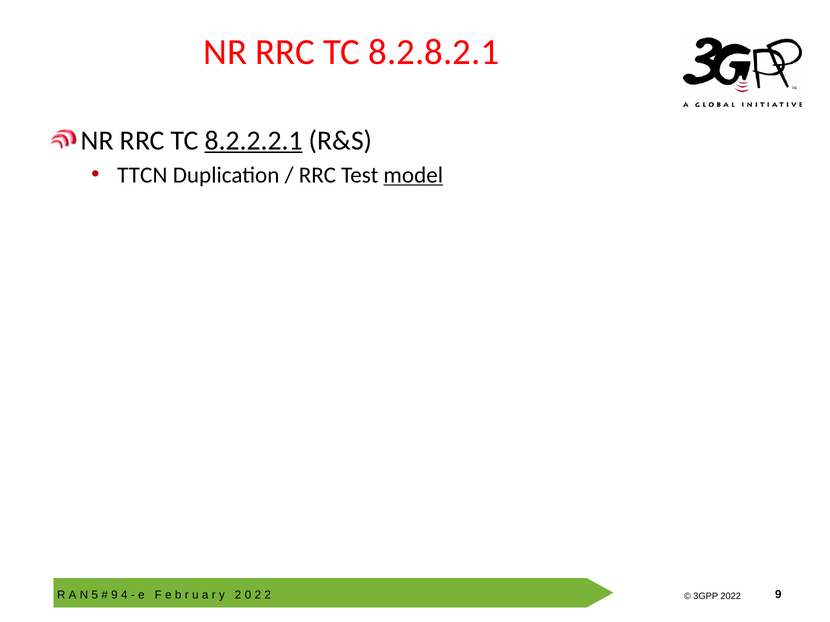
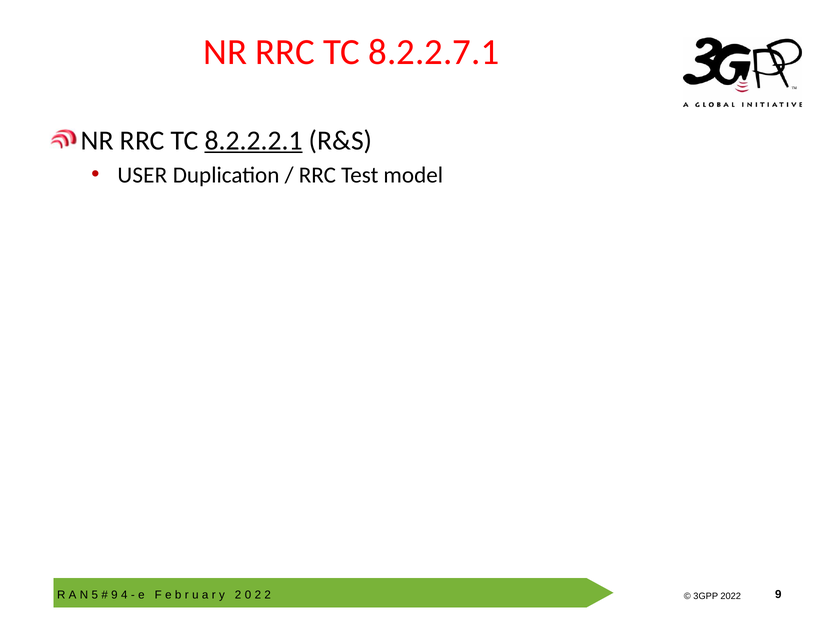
8.2.8.2.1: 8.2.8.2.1 -> 8.2.2.7.1 (434, 52)
TTCN: TTCN -> USER (142, 175)
model underline: present -> none (413, 175)
